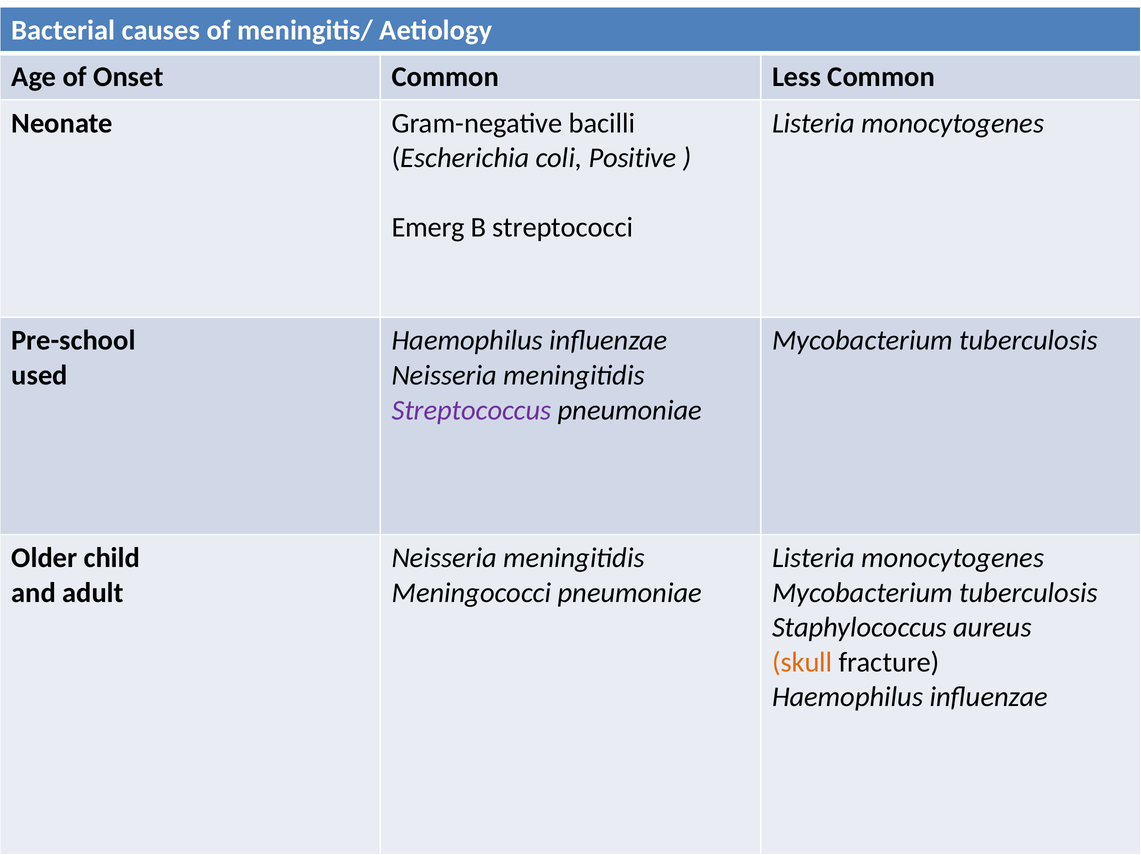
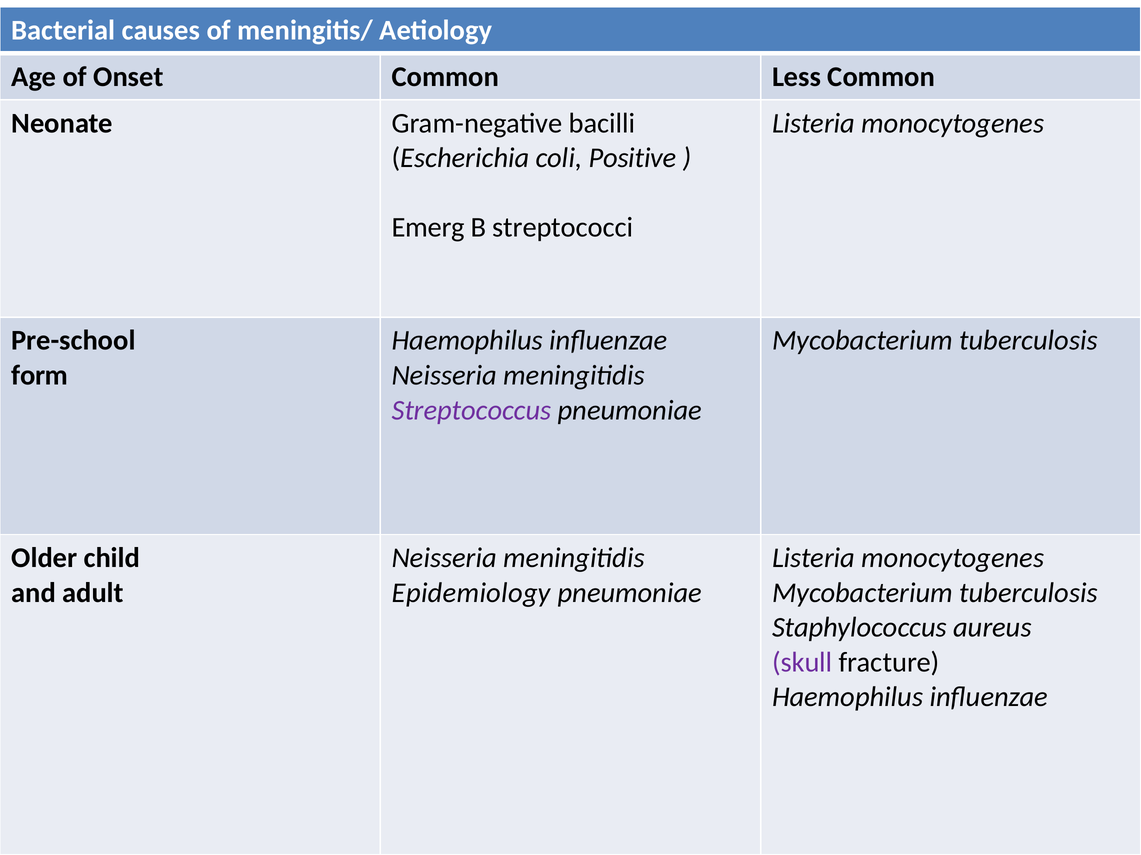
used: used -> form (40, 376)
Meningococci: Meningococci -> Epidemiology (471, 593)
skull colour: orange -> purple (802, 663)
